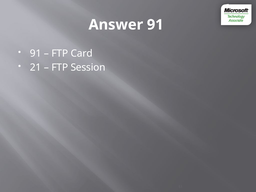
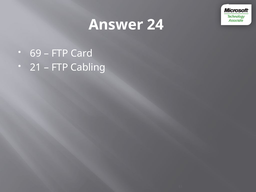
Answer 91: 91 -> 24 (155, 25)
91: 91 -> 69 (36, 53)
Session: Session -> Cabling (88, 67)
